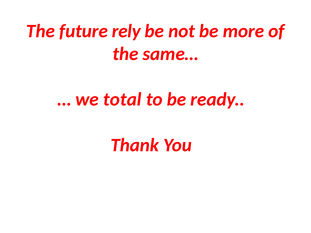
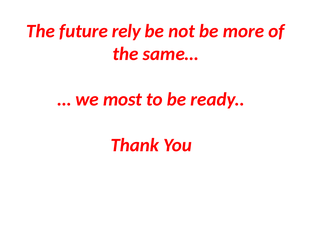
total: total -> most (123, 100)
